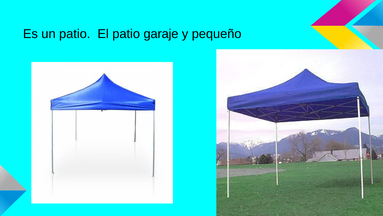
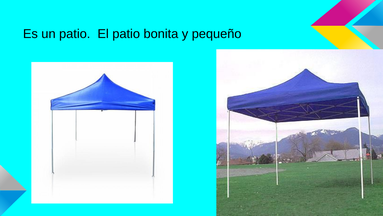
garaje: garaje -> bonita (161, 34)
